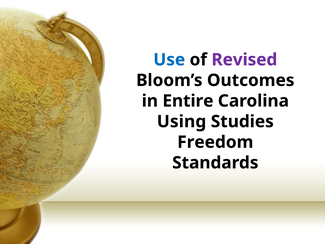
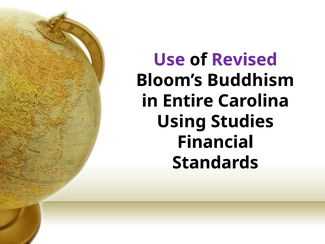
Use colour: blue -> purple (169, 60)
Outcomes: Outcomes -> Buddhism (251, 80)
Freedom: Freedom -> Financial (215, 142)
